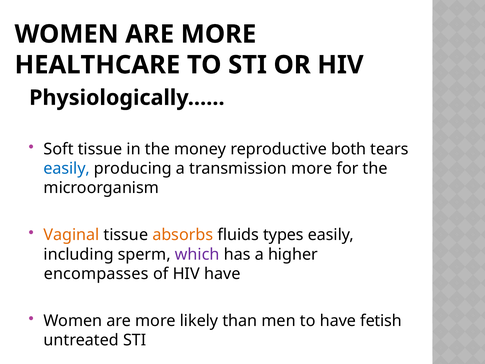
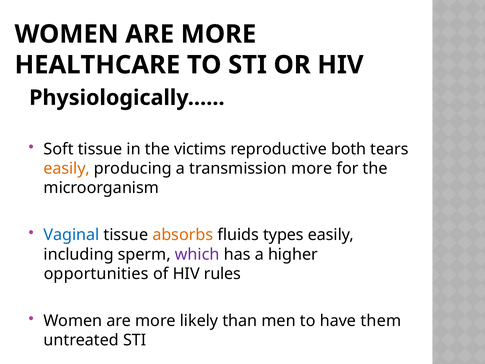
money: money -> victims (200, 149)
easily colour: blue -> orange (67, 168)
Vaginal colour: orange -> blue (71, 235)
encompasses: encompasses -> opportunities (96, 274)
HIV have: have -> rules (223, 274)
fetish: fetish -> them (381, 320)
